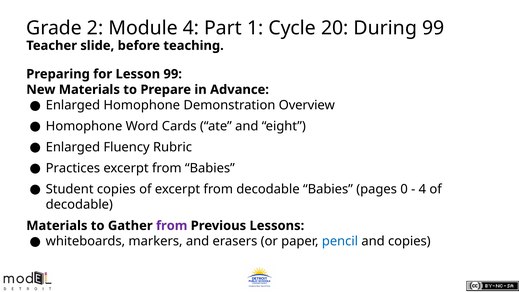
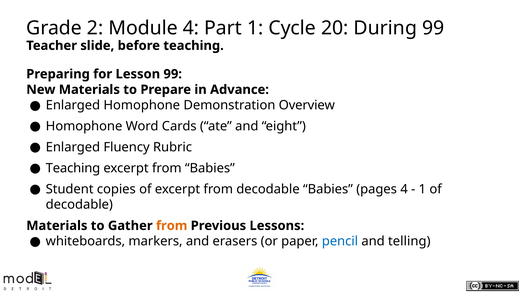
Practices: Practices -> Teaching (73, 168)
pages 0: 0 -> 4 (404, 189)
4: 4 -> 1 (422, 189)
from colour: purple -> orange (172, 226)
and copies: copies -> telling (409, 241)
